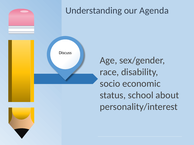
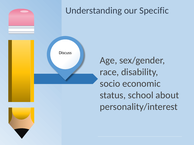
Agenda: Agenda -> Specific (154, 11)
